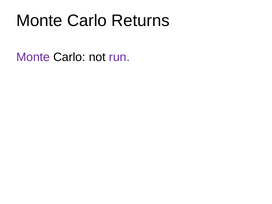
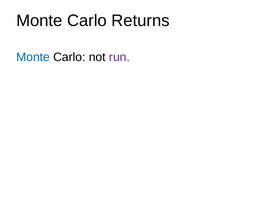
Monte colour: purple -> blue (33, 57)
